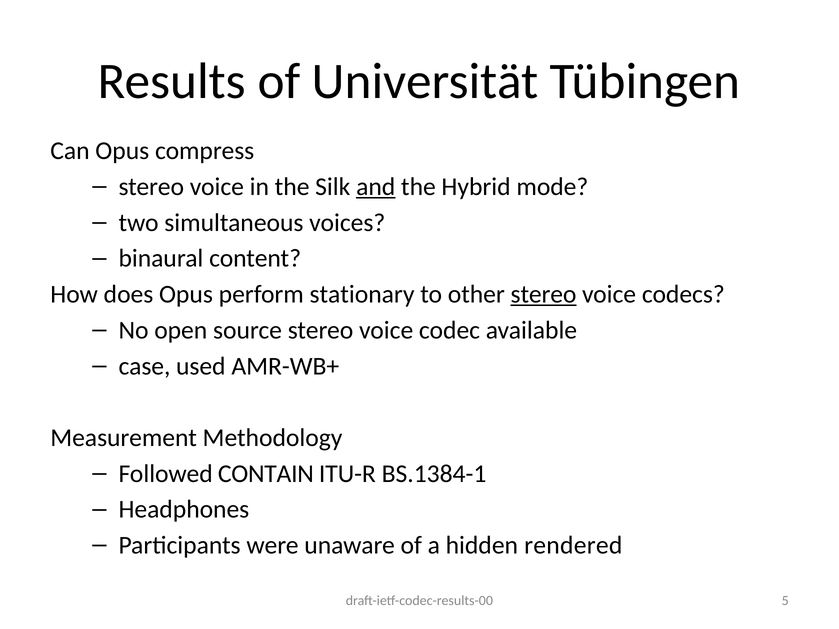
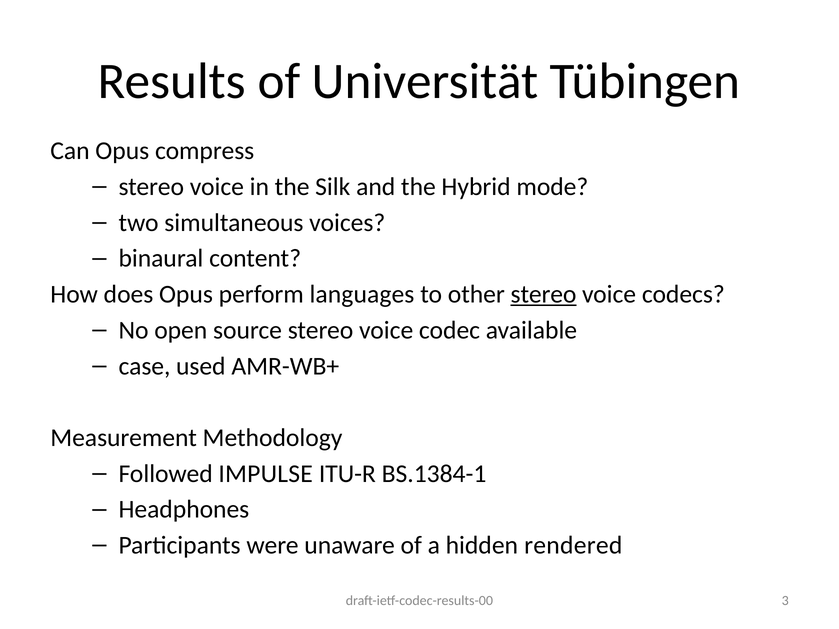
and underline: present -> none (376, 187)
stationary: stationary -> languages (362, 294)
CONTAIN: CONTAIN -> IMPULSE (266, 474)
5: 5 -> 3 (785, 601)
